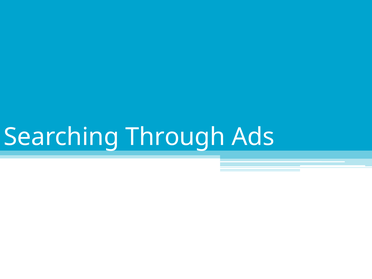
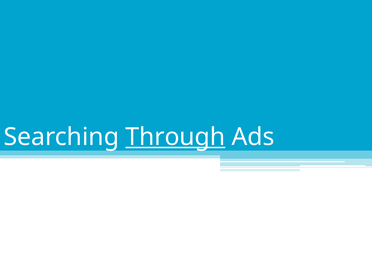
Through underline: none -> present (175, 137)
